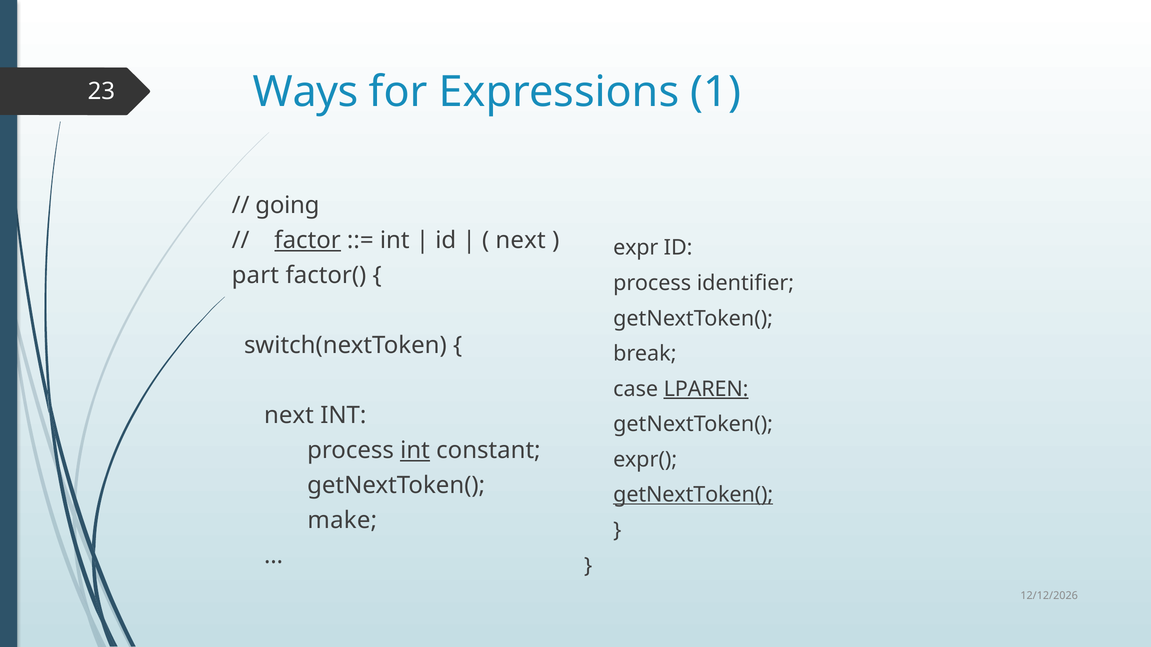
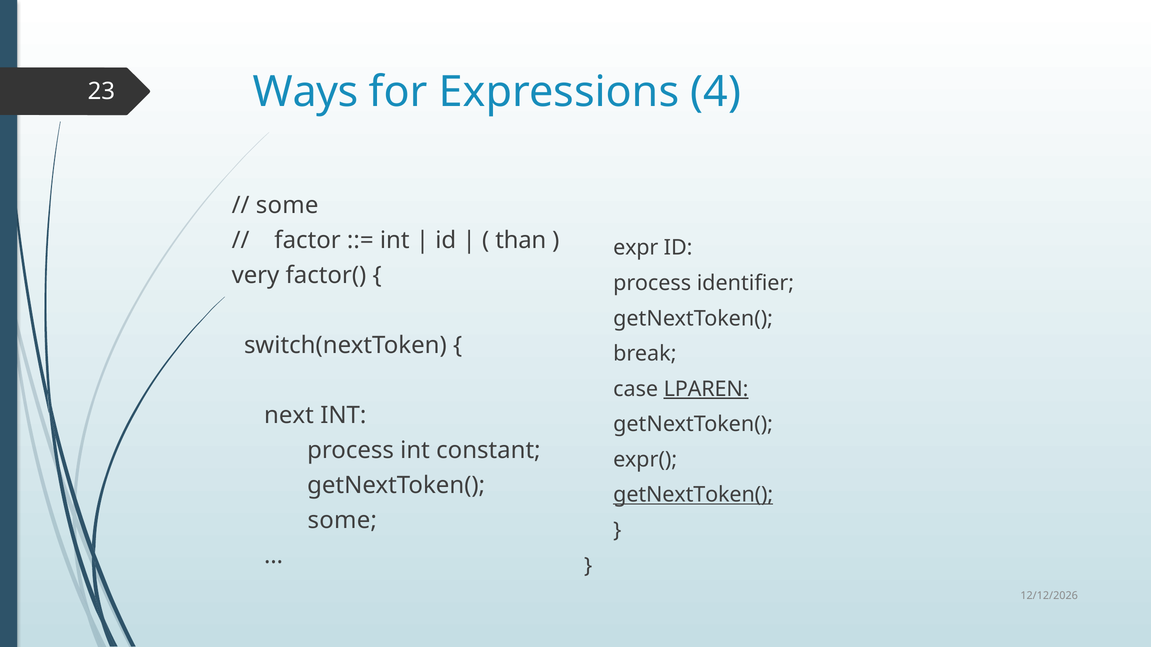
1: 1 -> 4 (716, 92)
going: going -> some (287, 205)
factor underline: present -> none (308, 240)
next: next -> than (521, 240)
part: part -> very (255, 275)
int underline: present -> none (415, 451)
make: make -> some (342, 521)
